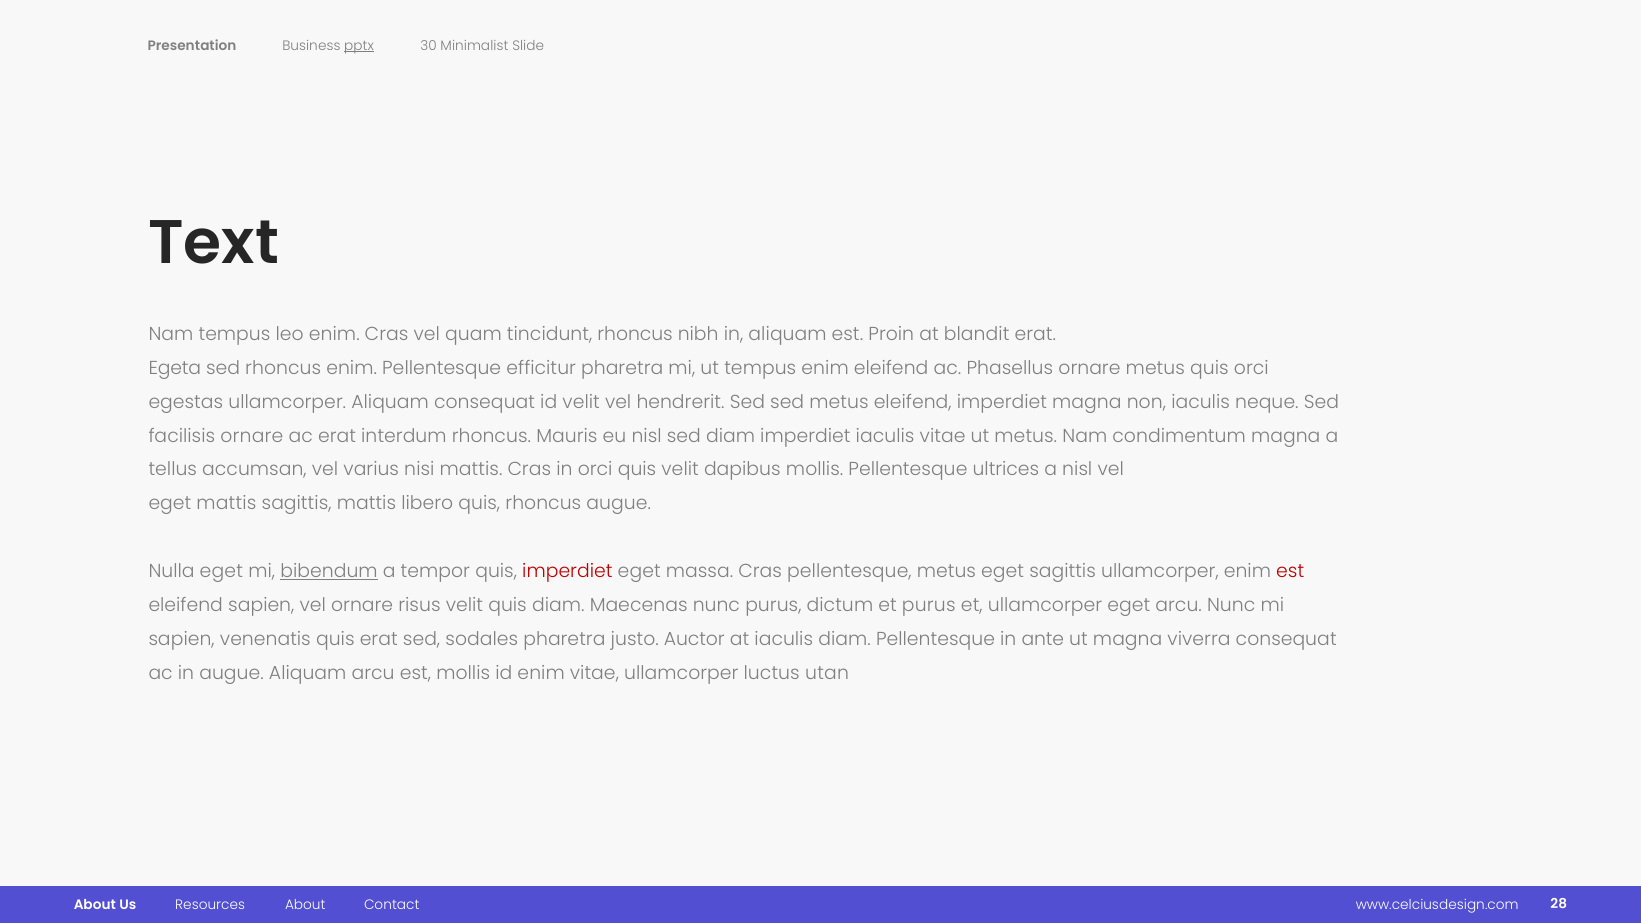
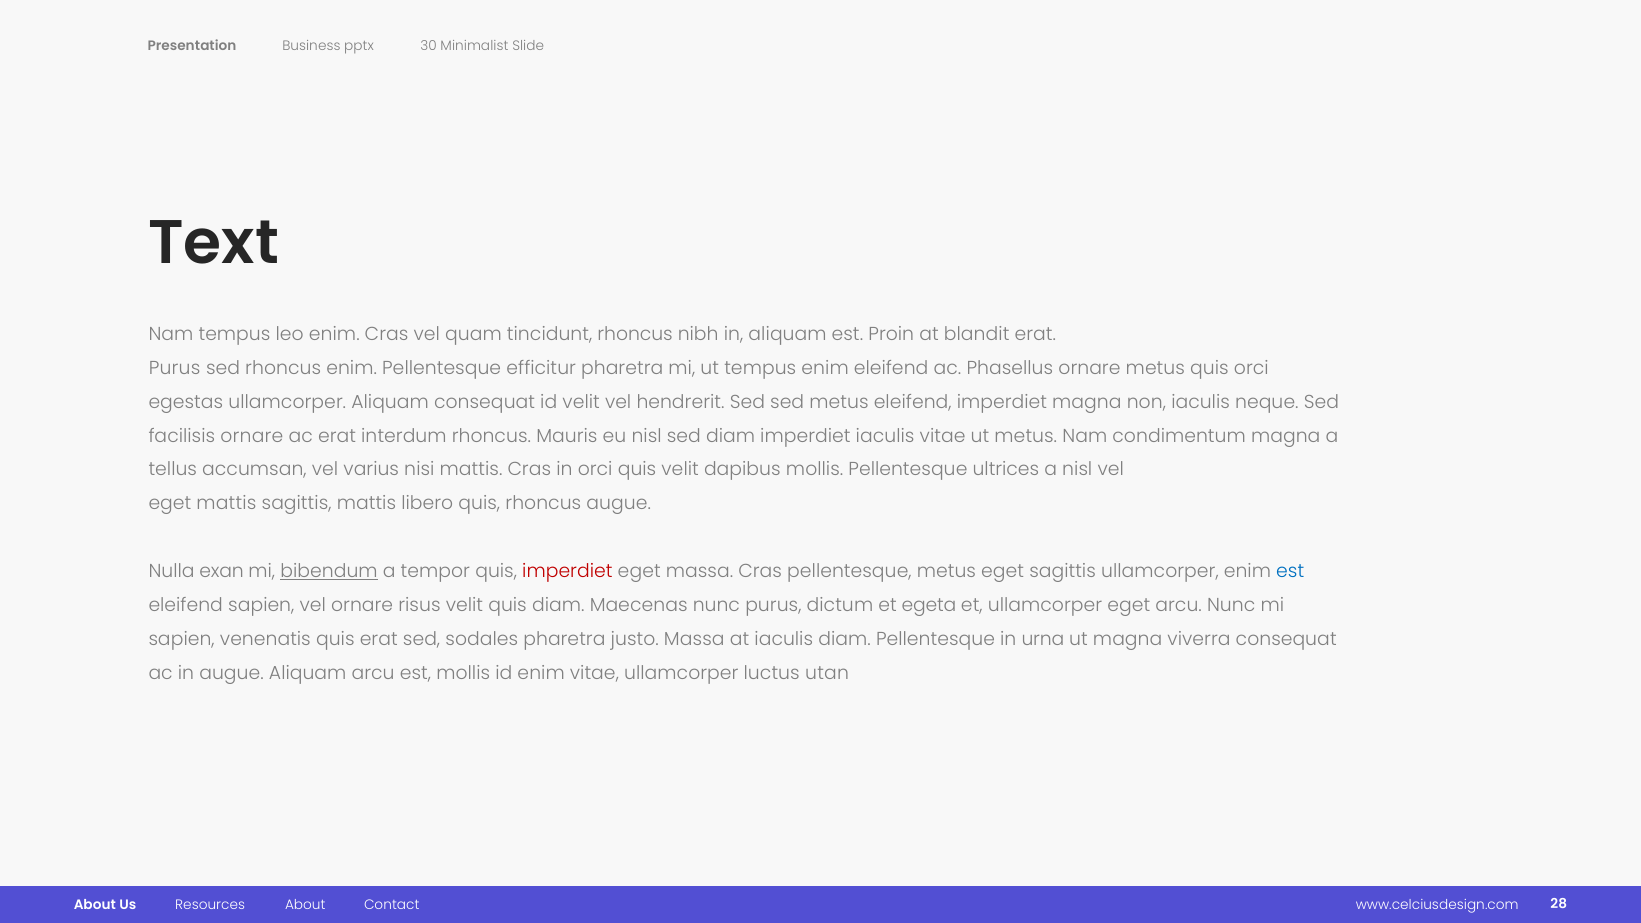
pptx underline: present -> none (359, 46)
Egeta: Egeta -> Purus (175, 368)
Nulla eget: eget -> exan (222, 571)
est colour: red -> blue (1290, 571)
et purus: purus -> egeta (929, 605)
justo Auctor: Auctor -> Massa (694, 639)
ante: ante -> urna (1043, 639)
